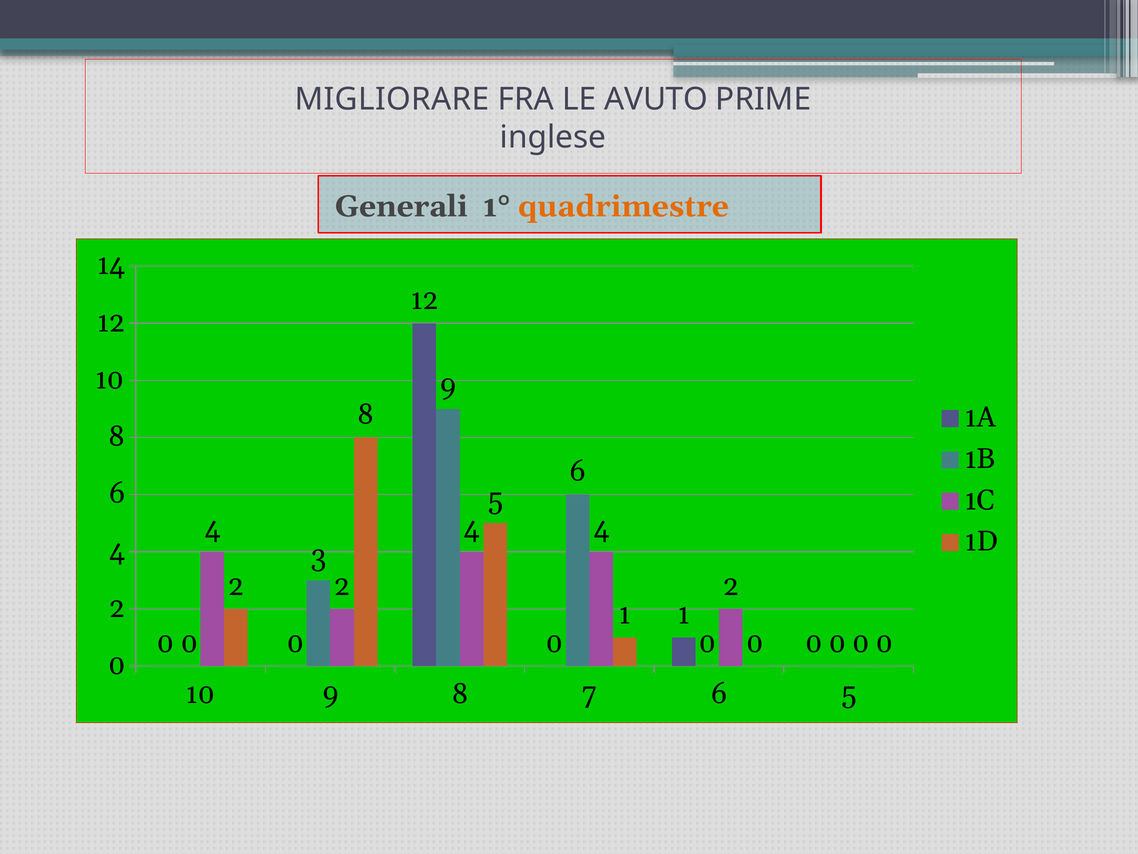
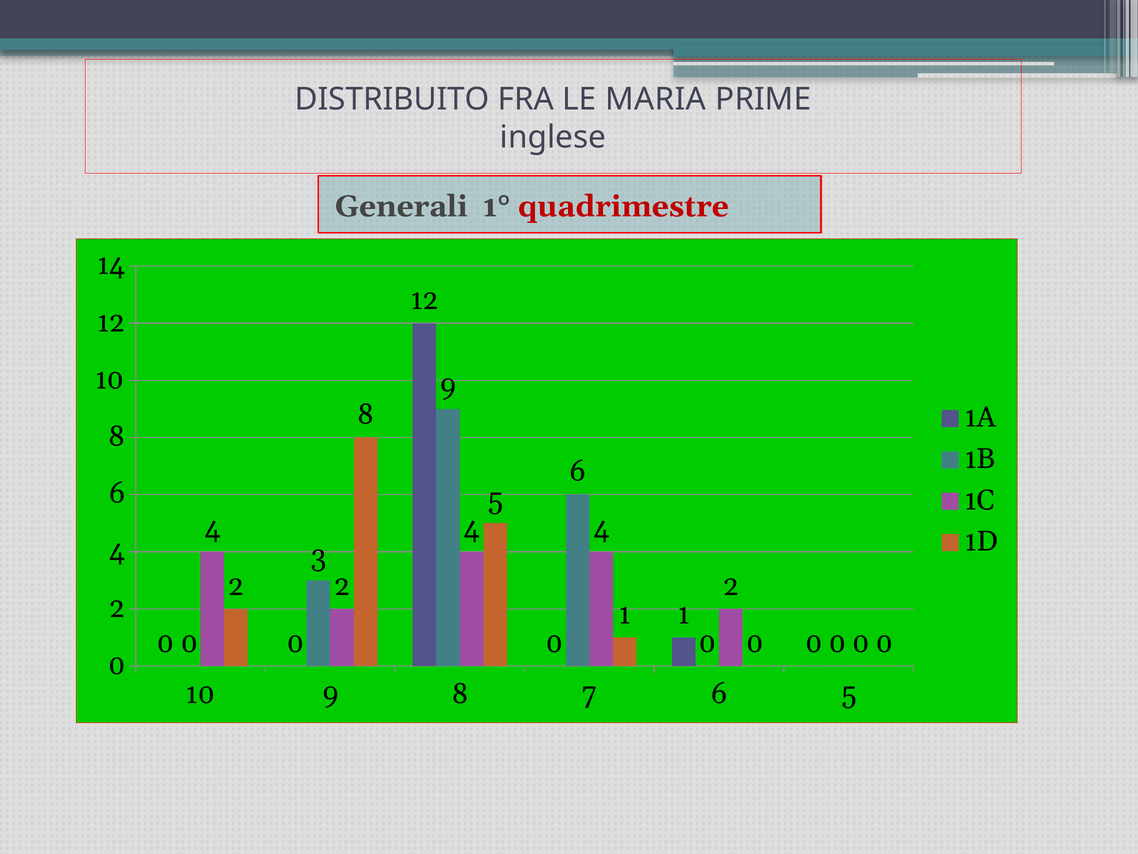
MIGLIORARE: MIGLIORARE -> DISTRIBUITO (392, 99)
AVUTO: AVUTO -> MARIA (656, 99)
quadrimestre colour: orange -> red (623, 206)
